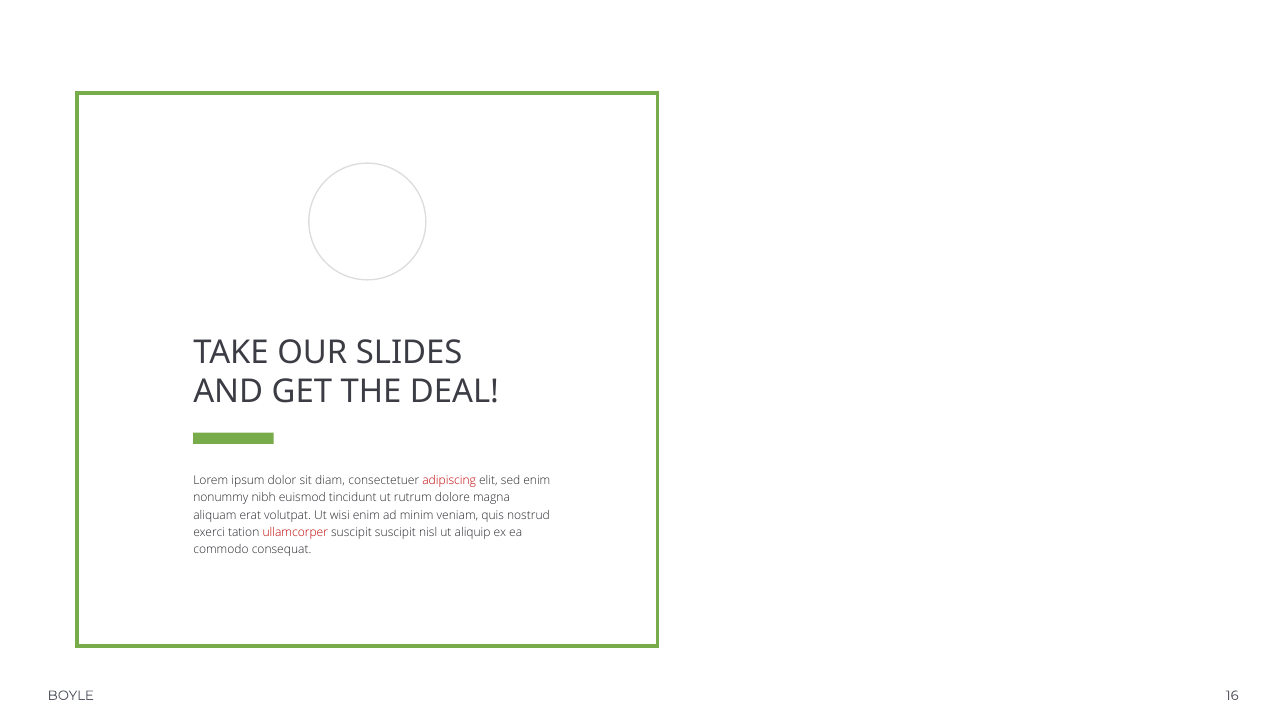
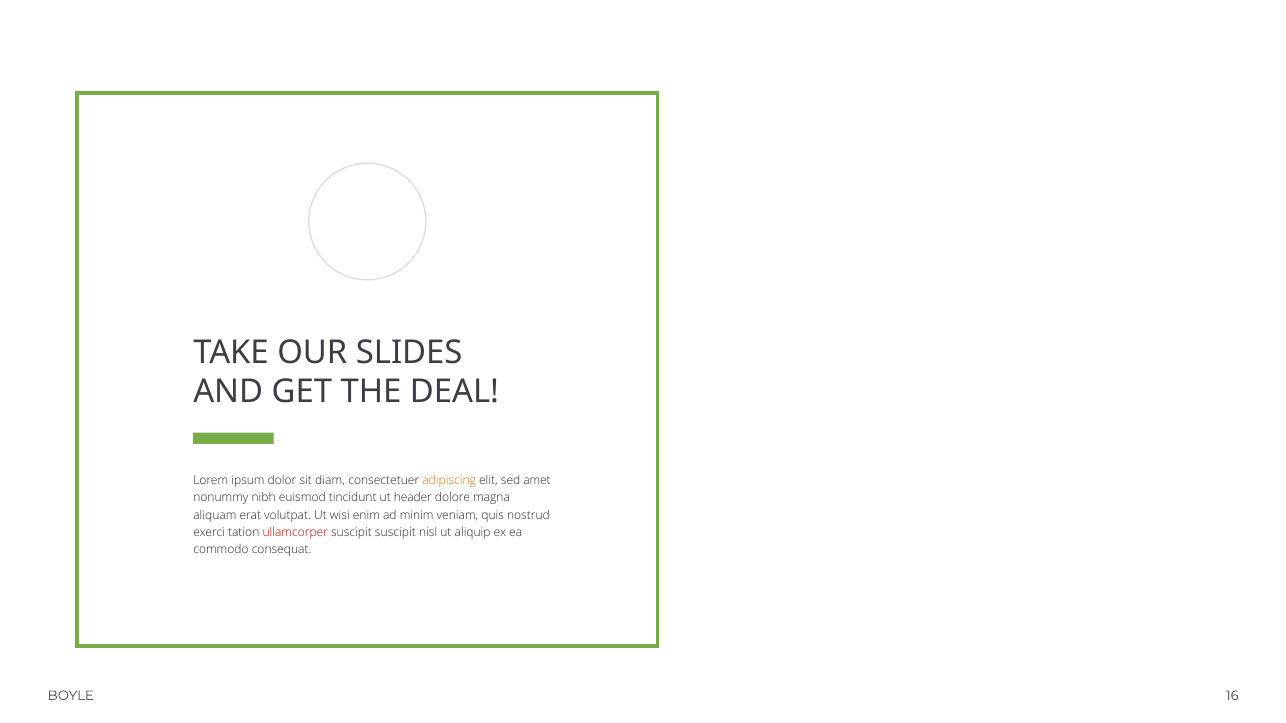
adipiscing colour: red -> orange (449, 481)
sed enim: enim -> amet (537, 481)
rutrum: rutrum -> header (413, 498)
